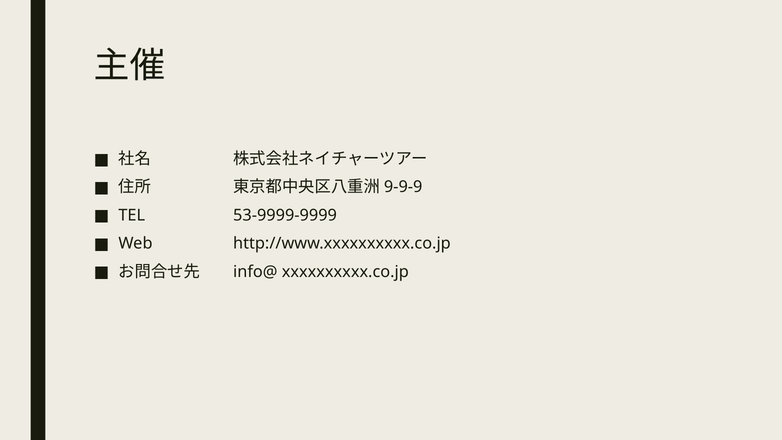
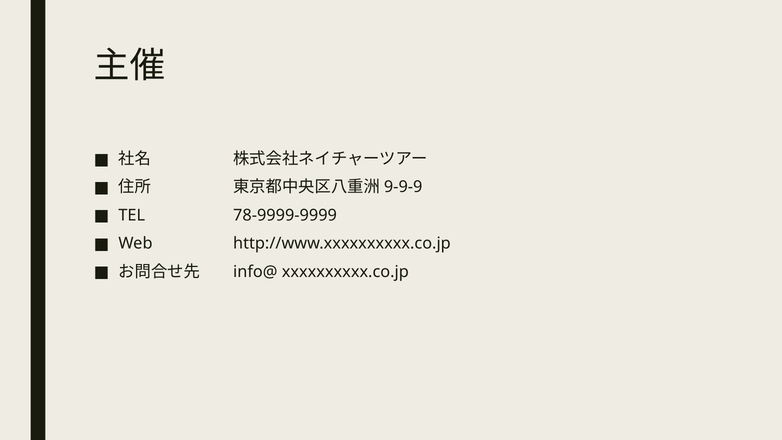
53-9999-9999: 53-9999-9999 -> 78-9999-9999 (285, 215)
